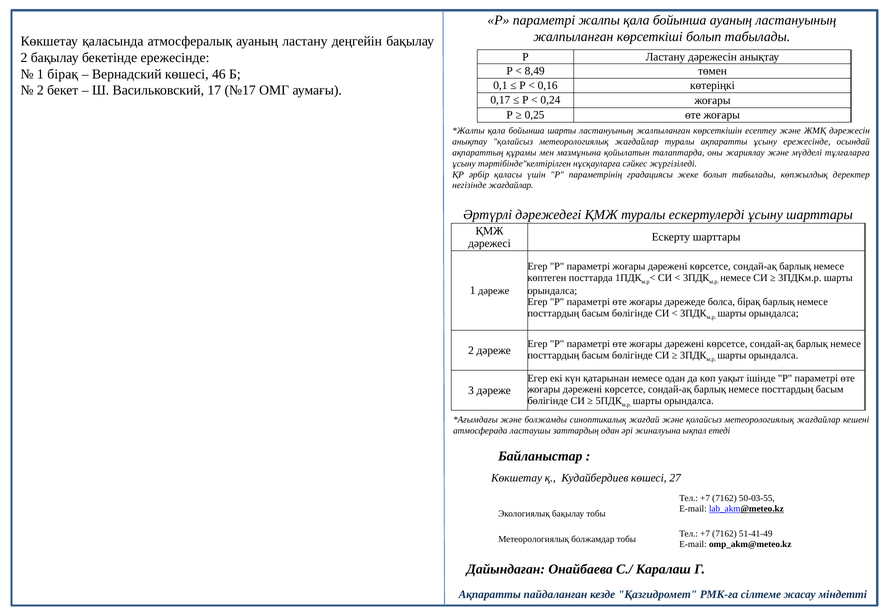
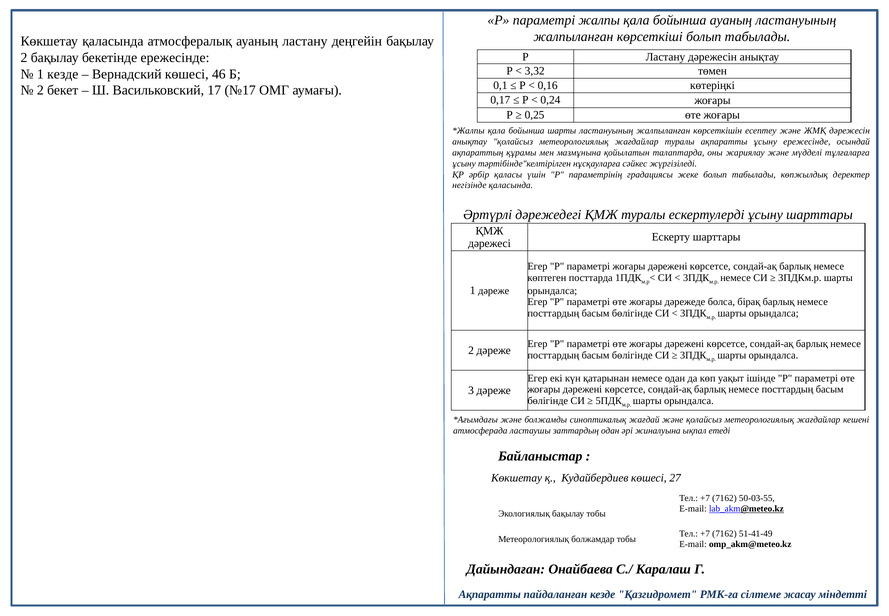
8,49: 8,49 -> 3,32 (535, 71)
1 бірақ: бірақ -> кезде (63, 74)
негізінде жағдайлар: жағдайлар -> қаласында (511, 185)
